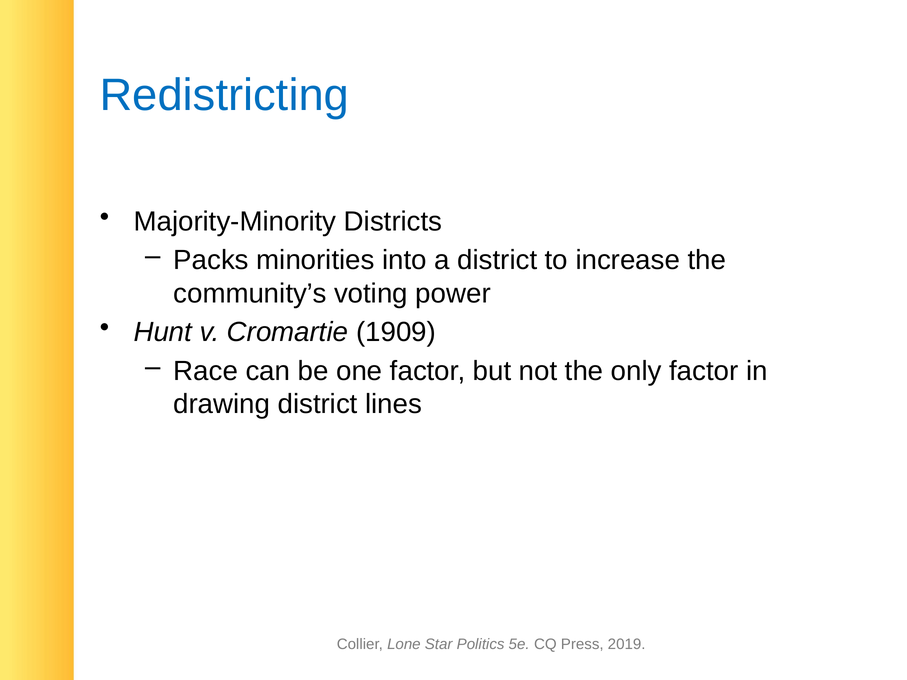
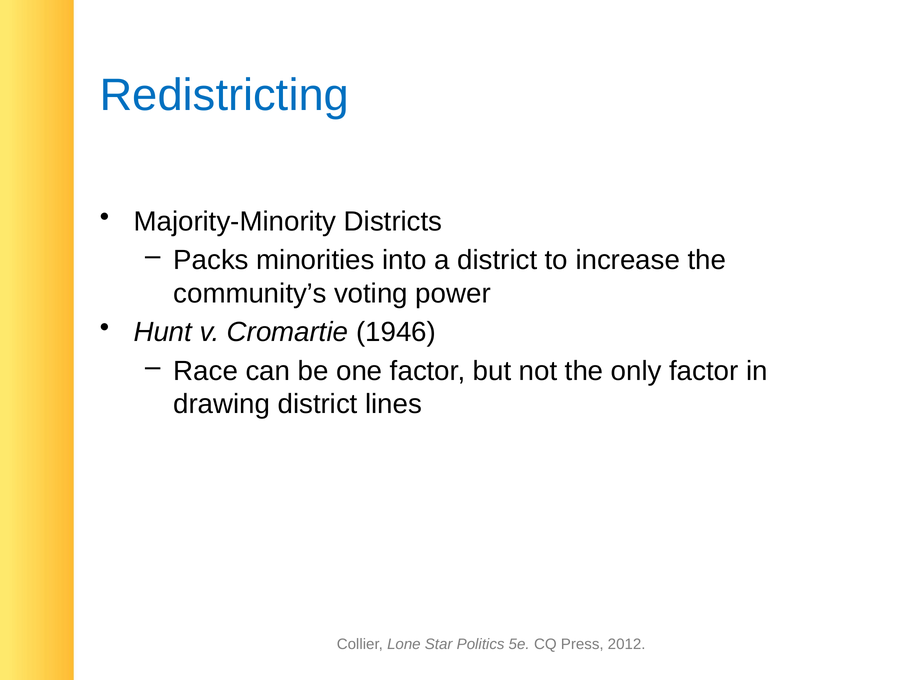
1909: 1909 -> 1946 (396, 332)
2019: 2019 -> 2012 (627, 645)
